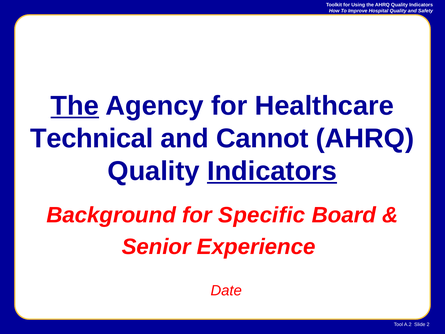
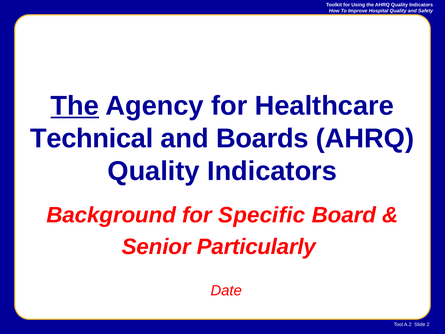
Cannot: Cannot -> Boards (262, 138)
Indicators underline: present -> none (272, 171)
Experience: Experience -> Particularly (256, 247)
